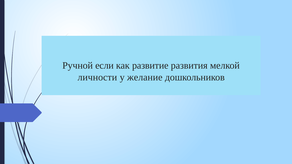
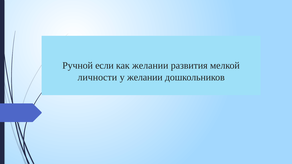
как развитие: развитие -> желании (150, 66)
у желание: желание -> желании (145, 77)
